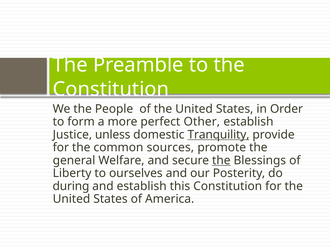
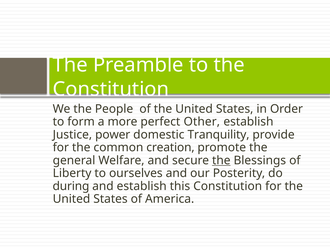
unless: unless -> power (113, 134)
Tranquility underline: present -> none (218, 134)
sources: sources -> creation (170, 147)
